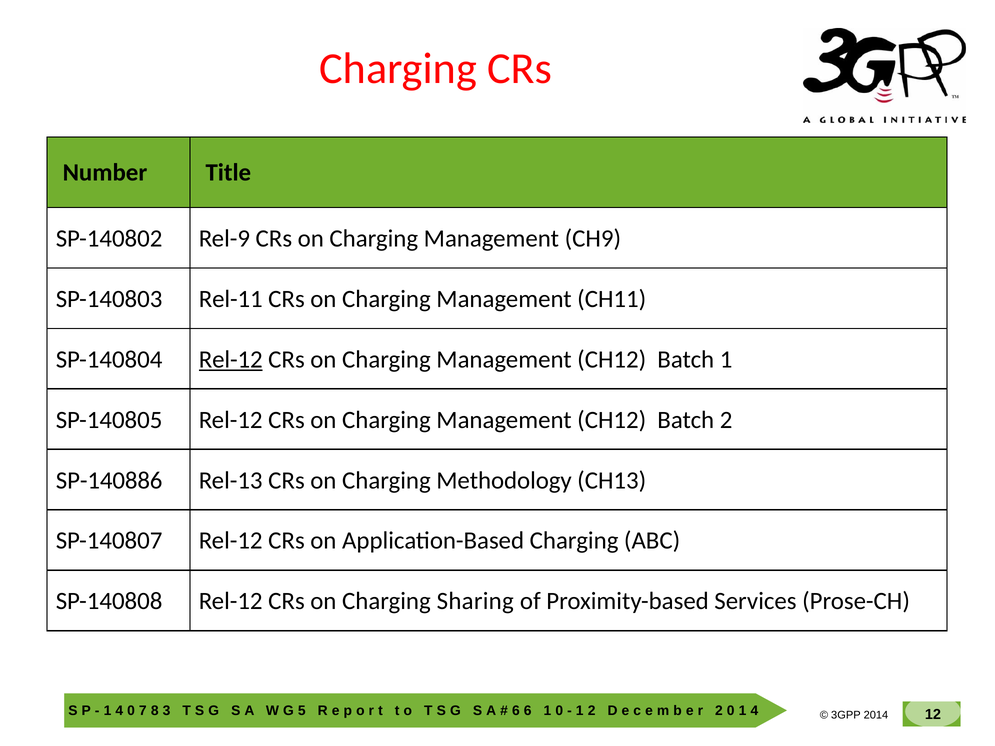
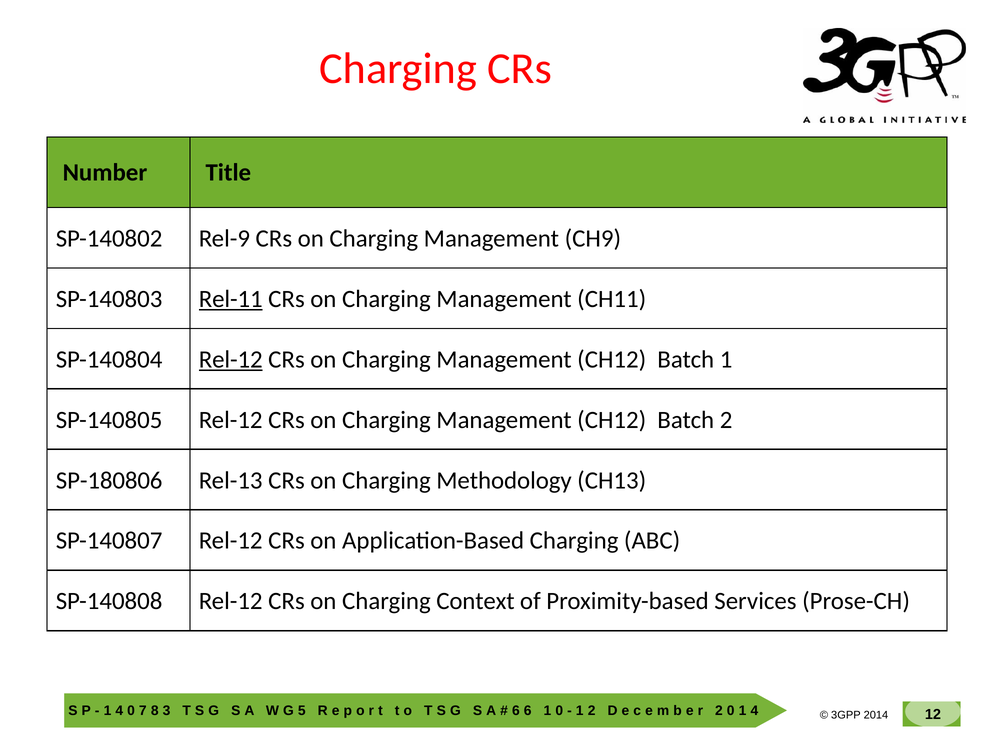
Rel-11 underline: none -> present (231, 299)
SP-140886: SP-140886 -> SP-180806 (109, 480)
Sharing: Sharing -> Context (475, 601)
